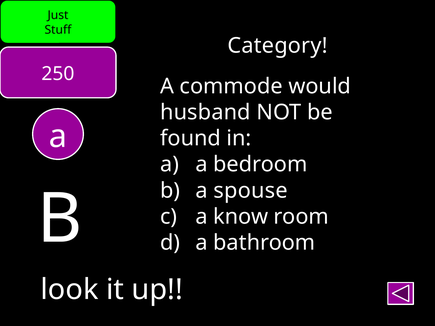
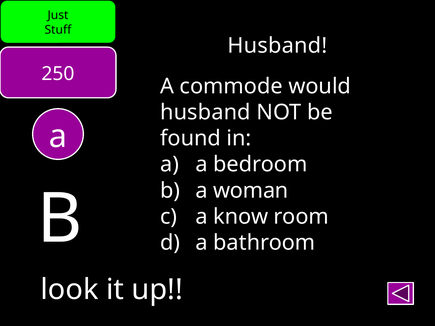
Category: Category -> Husband (278, 46)
spouse: spouse -> woman (251, 191)
